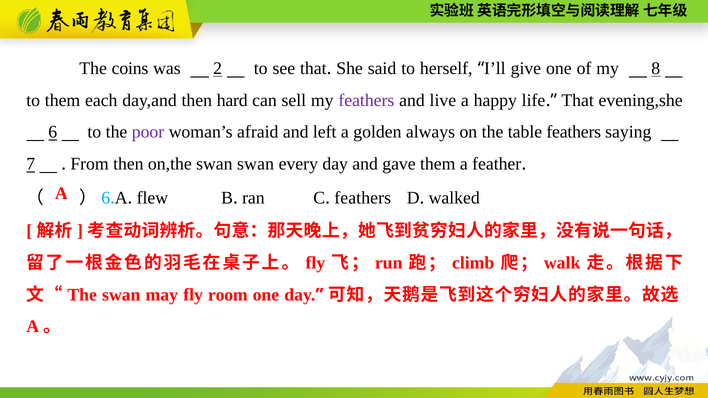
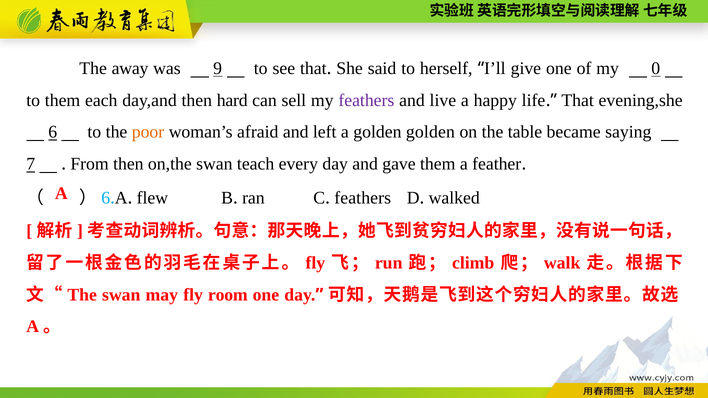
coins: coins -> away (130, 68)
2: 2 -> 9 (218, 68)
8: 8 -> 0 (656, 68)
poor colour: purple -> orange (148, 132)
golden always: always -> golden (430, 132)
table feathers: feathers -> became (574, 132)
swan swan: swan -> teach (256, 164)
